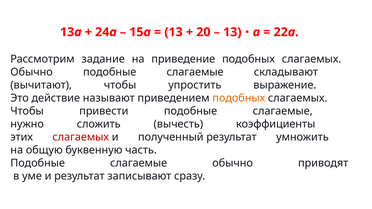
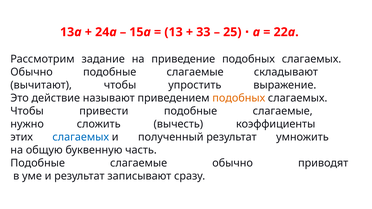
20: 20 -> 33 (203, 32)
13: 13 -> 25 (232, 32)
слагаемых colour: red -> blue (81, 137)
